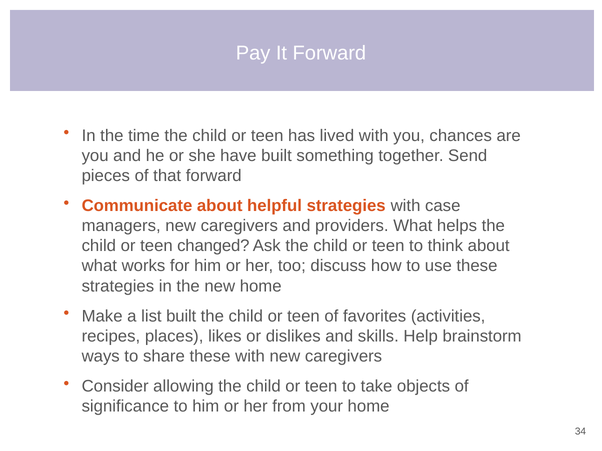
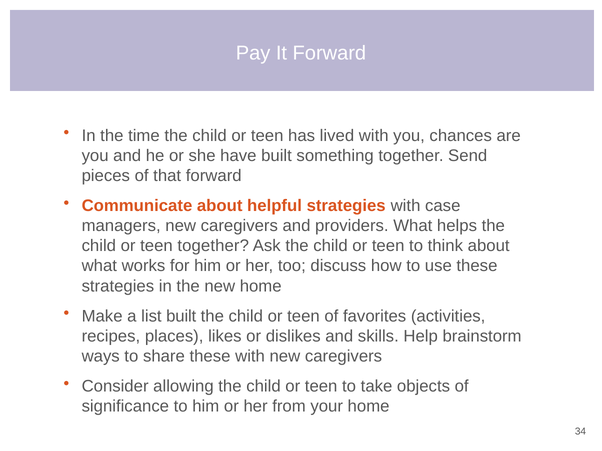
teen changed: changed -> together (213, 246)
